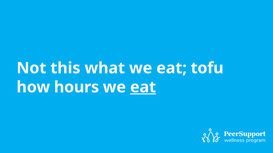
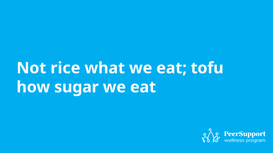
this: this -> rice (65, 68)
hours: hours -> sugar (76, 87)
eat underline: present -> none (143, 87)
